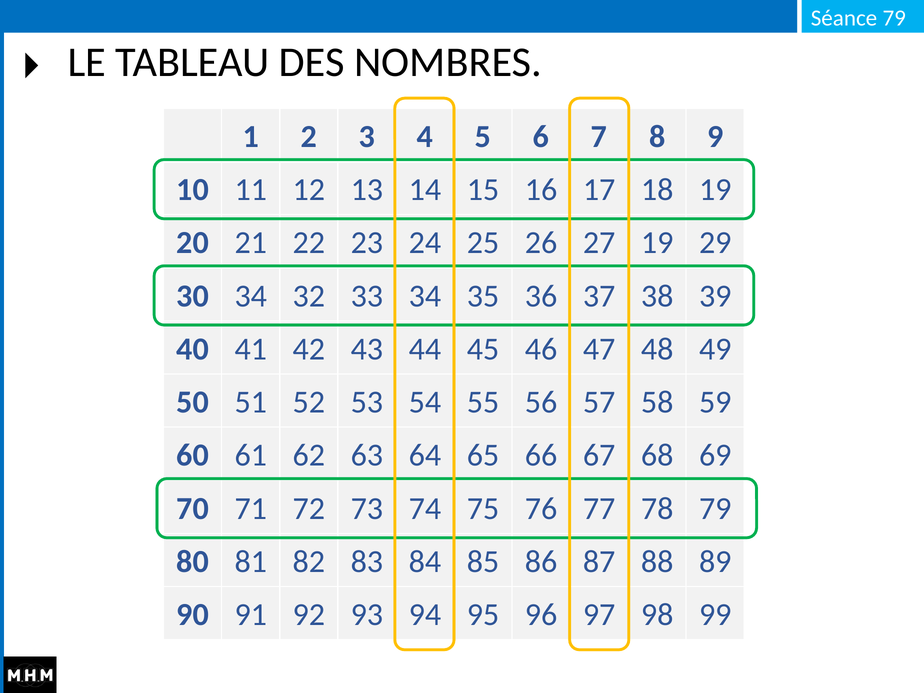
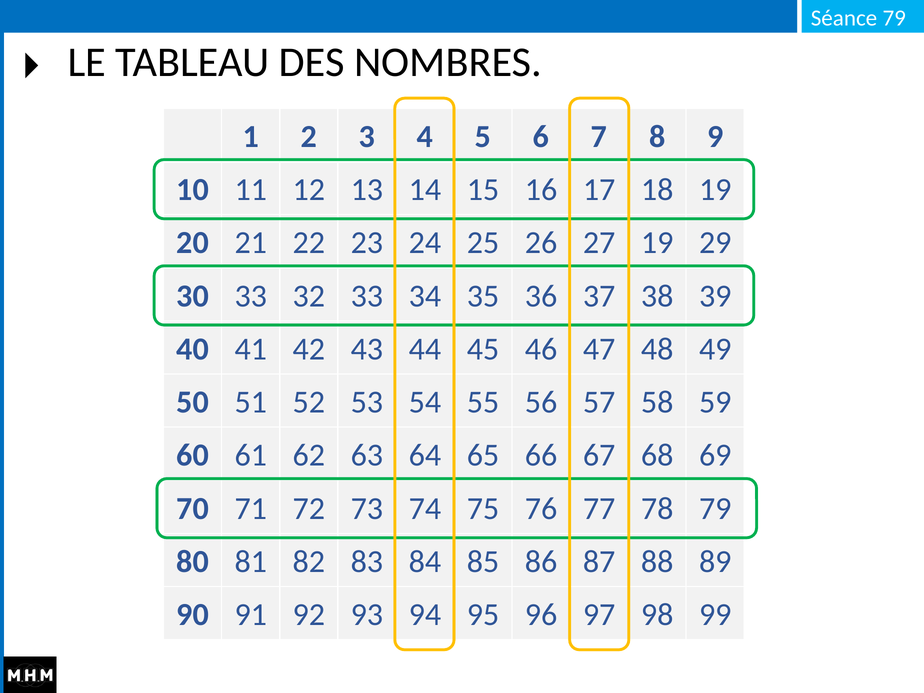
30 34: 34 -> 33 (251, 296)
